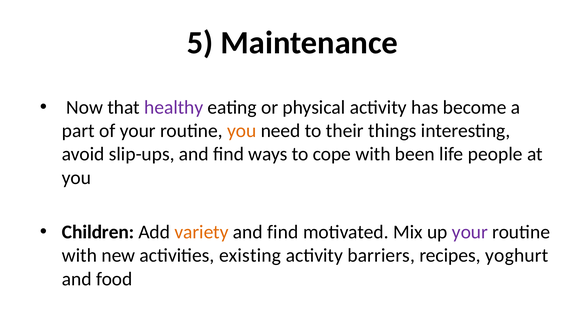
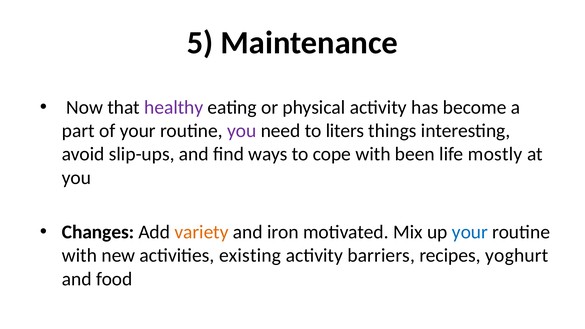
you colour: orange -> purple (242, 131)
their: their -> liters (345, 131)
people: people -> mostly (495, 154)
Children: Children -> Changes (98, 232)
find: find -> iron (283, 232)
your colour: purple -> blue (470, 232)
